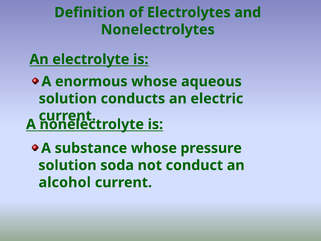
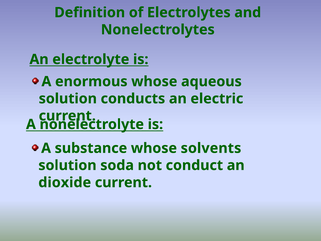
pressure: pressure -> solvents (211, 148)
alcohol: alcohol -> dioxide (65, 182)
